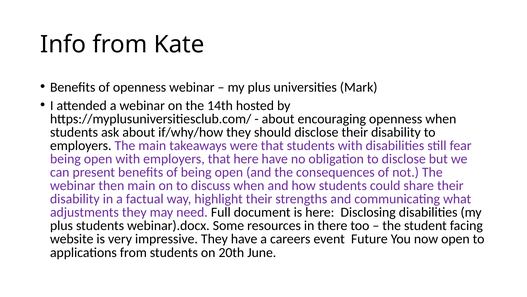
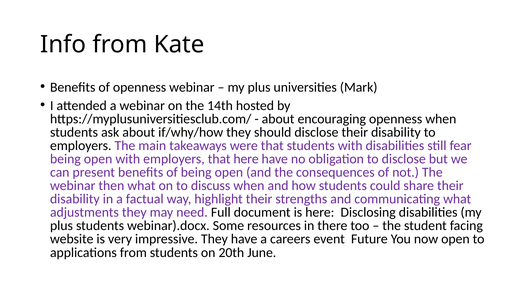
then main: main -> what (141, 185)
